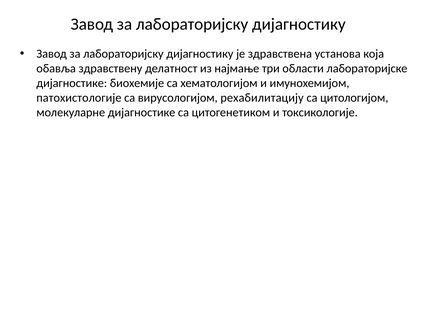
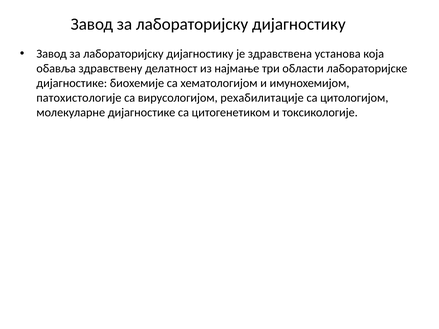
рехабилитацију: рехабилитацију -> рехабилитације (262, 98)
